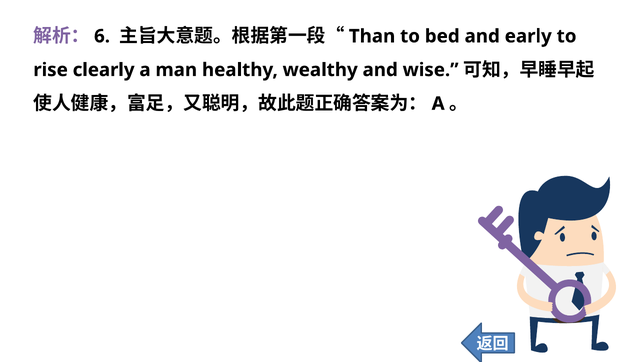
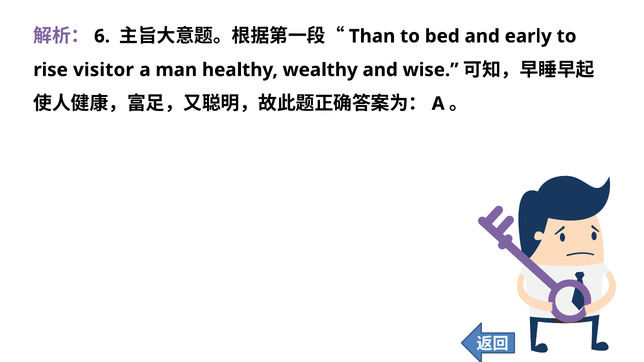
clearly: clearly -> visitor (103, 70)
